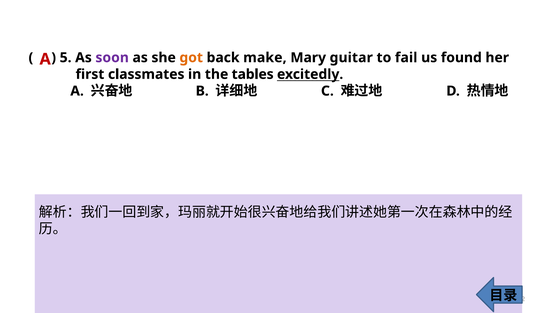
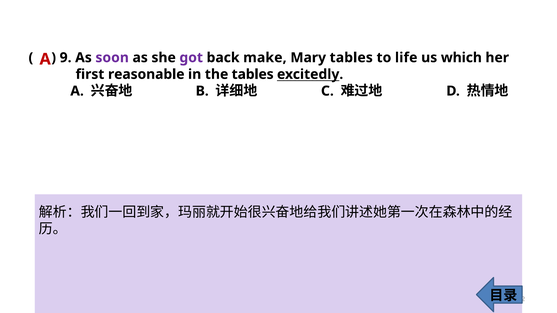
5: 5 -> 9 (66, 58)
got colour: orange -> purple (191, 58)
Mary guitar: guitar -> tables (351, 58)
fail: fail -> life (406, 58)
found: found -> which (461, 58)
classmates: classmates -> reasonable (146, 74)
